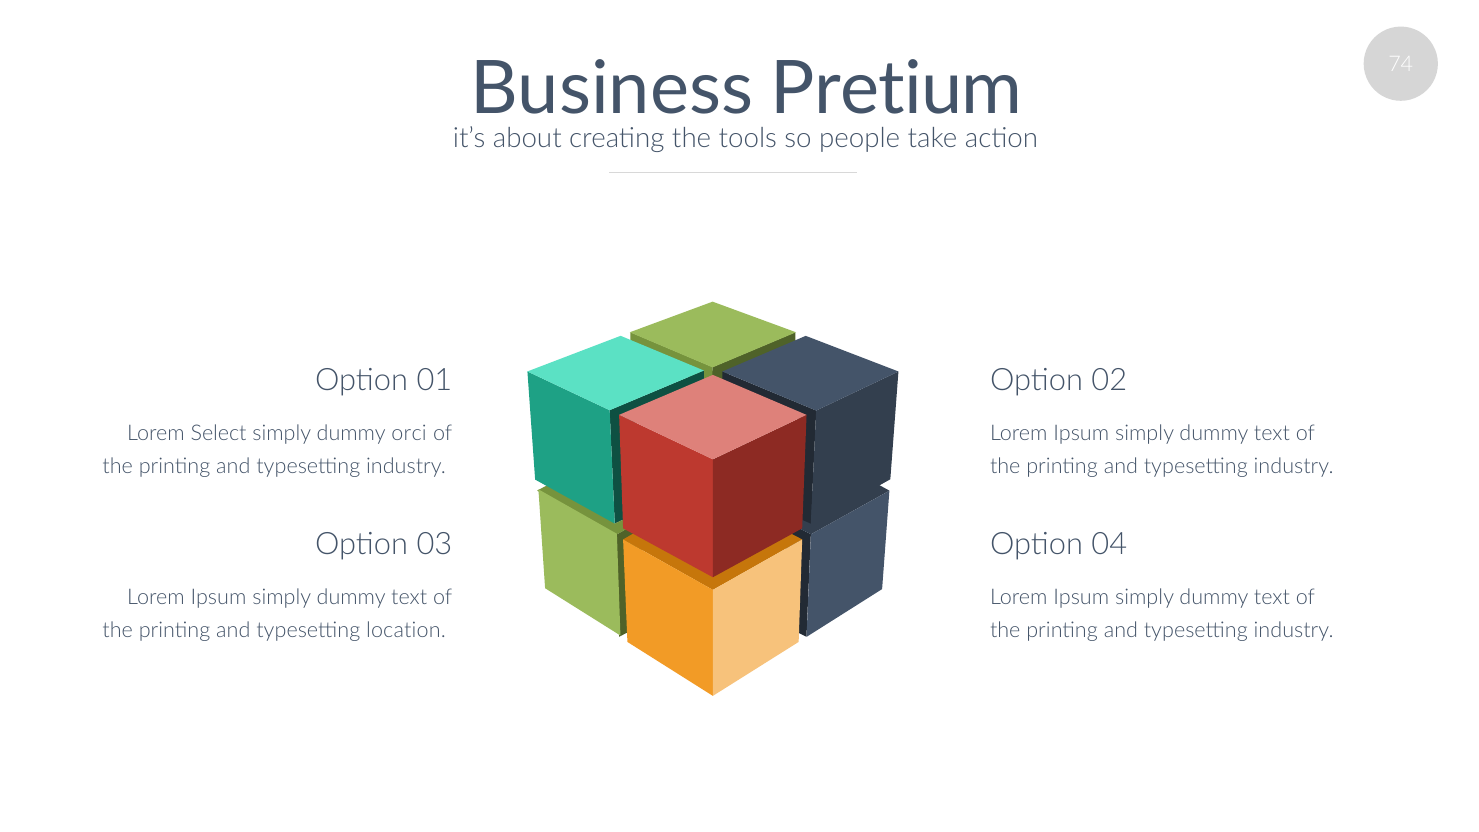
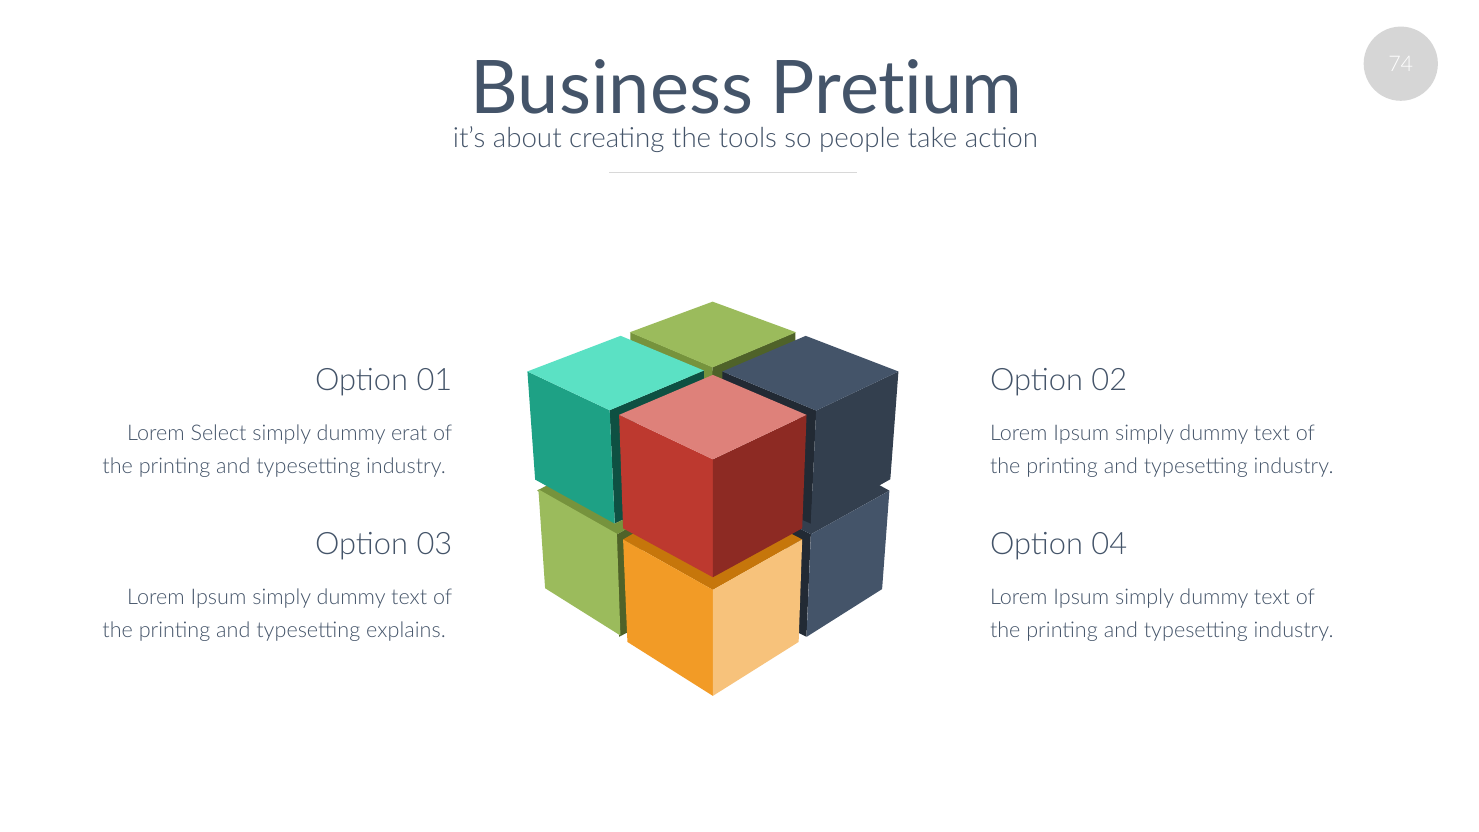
orci: orci -> erat (409, 434)
location: location -> explains (406, 630)
